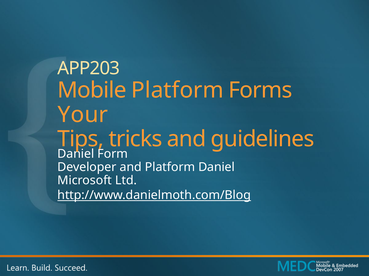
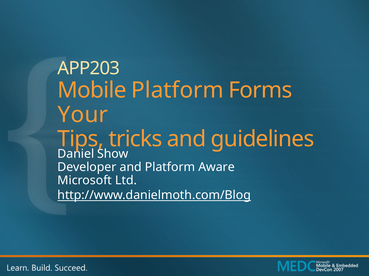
Form: Form -> Show (113, 154)
Platform Daniel: Daniel -> Aware (217, 168)
